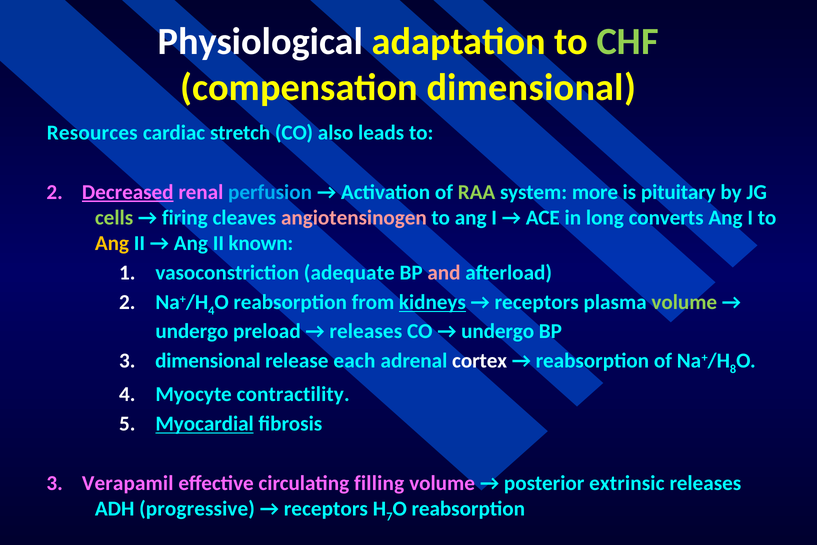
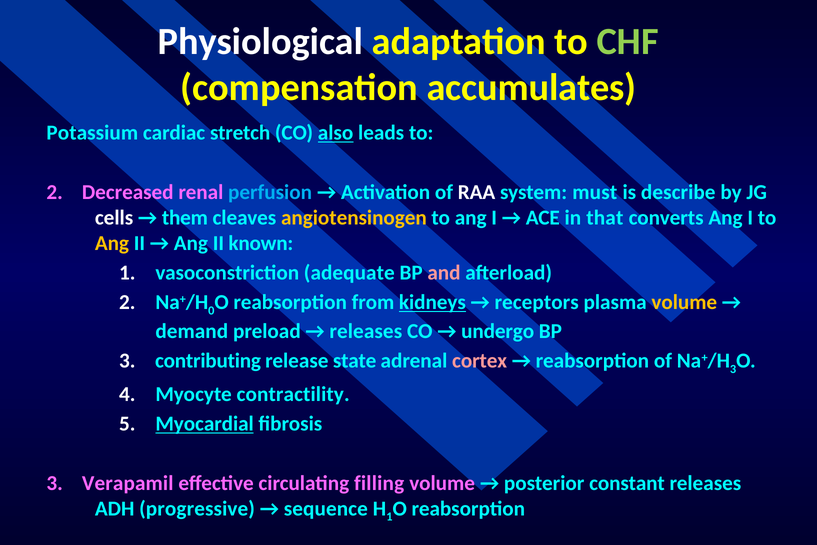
compensation dimensional: dimensional -> accumulates (531, 87)
Resources: Resources -> Potassium (92, 133)
also underline: none -> present (336, 133)
Decreased underline: present -> none (128, 192)
RAA colour: light green -> white (477, 192)
more: more -> must (595, 192)
pituitary: pituitary -> describe (678, 192)
cells colour: light green -> white (114, 217)
firing: firing -> them (185, 217)
angiotensinogen colour: pink -> yellow (354, 217)
long: long -> that (605, 217)
4: 4 -> 0 (211, 310)
volume colour: light green -> yellow (684, 302)
undergo: undergo -> demand (192, 331)
3 dimensional: dimensional -> contributing (208, 361)
each: each -> state (355, 361)
cortex colour: white -> pink (480, 361)
8: 8 -> 3 (733, 369)
extrinsic: extrinsic -> constant (627, 483)
receptors: receptors -> sequence (326, 508)
7: 7 -> 1 (389, 516)
